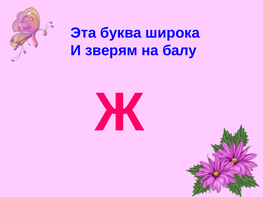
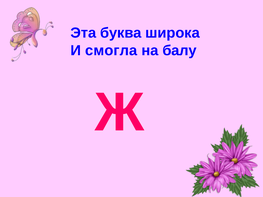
зверям: зверям -> смогла (111, 51)
